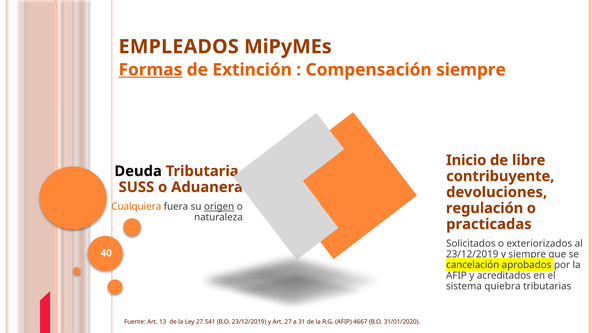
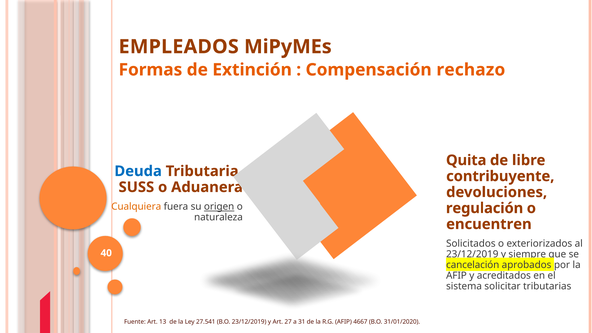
Formas underline: present -> none (150, 70)
Compensación siempre: siempre -> rechazo (471, 70)
Inicio: Inicio -> Quita (466, 160)
Deuda colour: black -> blue (138, 171)
practicadas: practicadas -> encuentren (489, 224)
quiebra: quiebra -> solicitar (503, 286)
